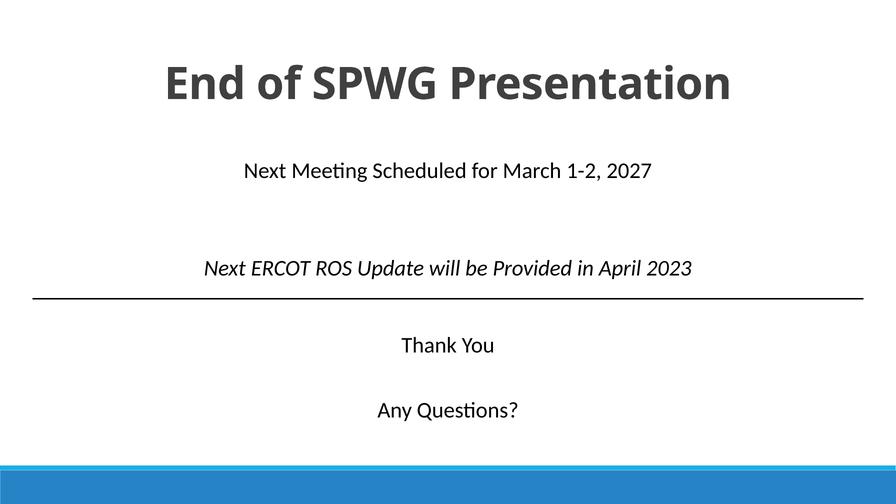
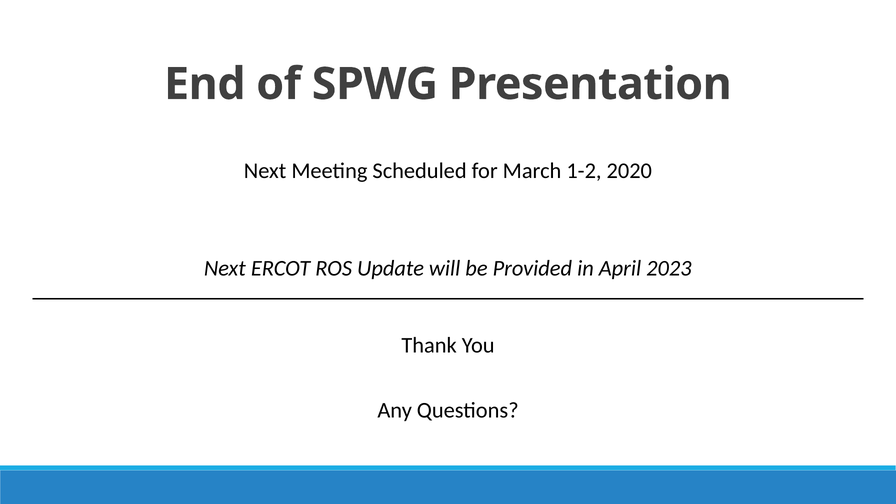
2027: 2027 -> 2020 (629, 171)
